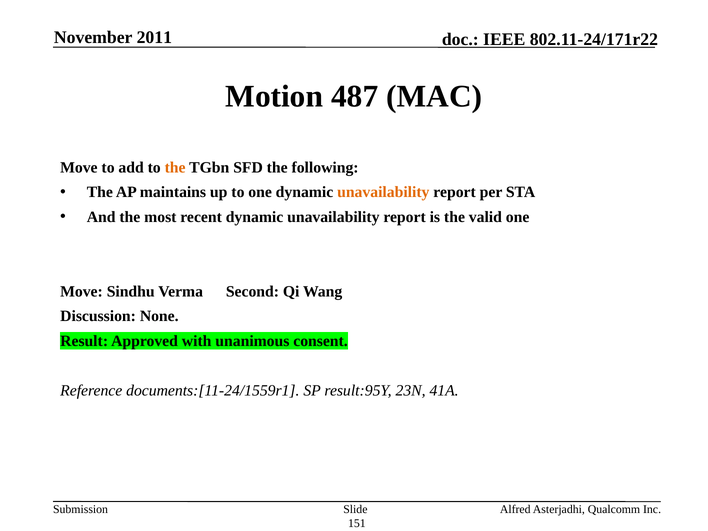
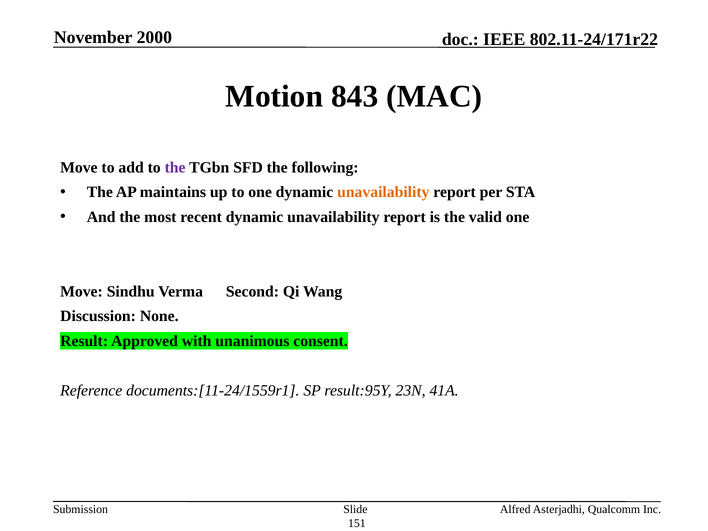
2011: 2011 -> 2000 (154, 38)
487: 487 -> 843 (355, 97)
the colour: orange -> purple (175, 167)
